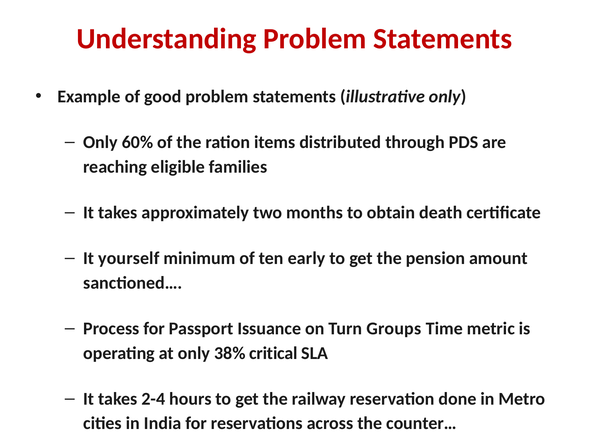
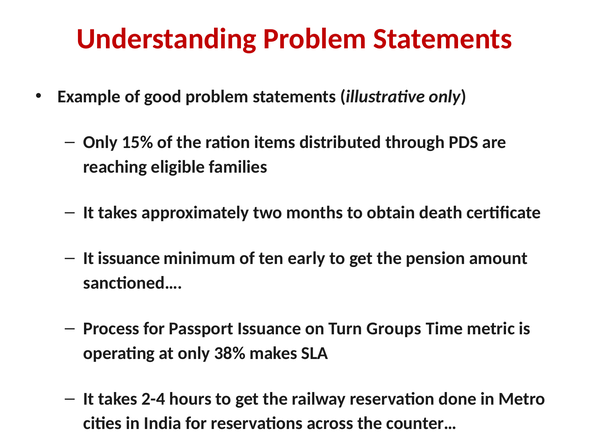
60%: 60% -> 15% (138, 142)
It yourself: yourself -> issuance (129, 258)
critical: critical -> makes (273, 353)
